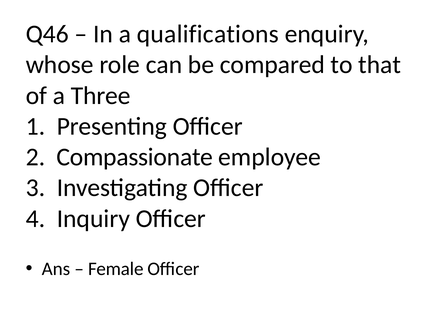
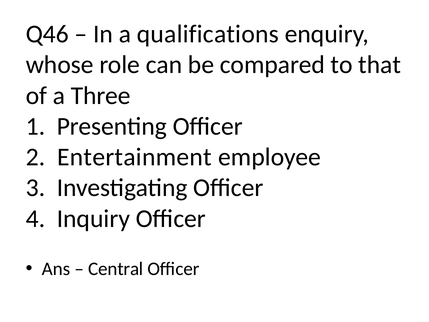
Compassionate: Compassionate -> Entertainment (134, 157)
Female: Female -> Central (116, 269)
